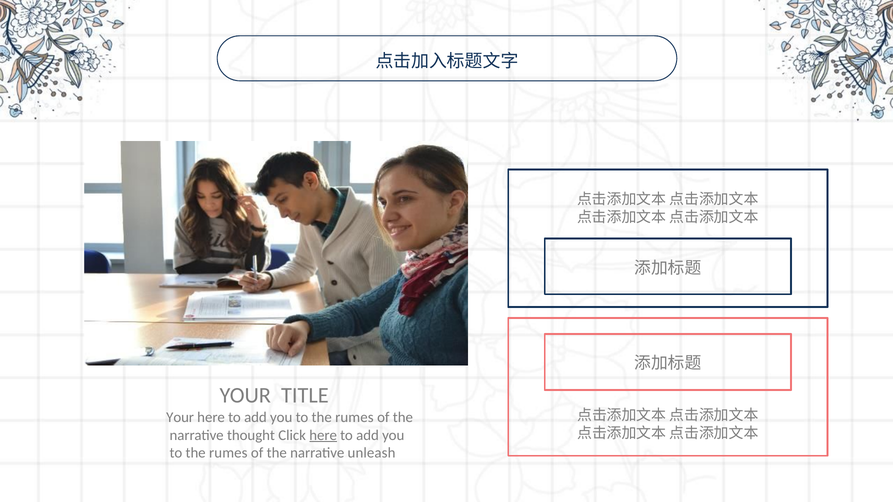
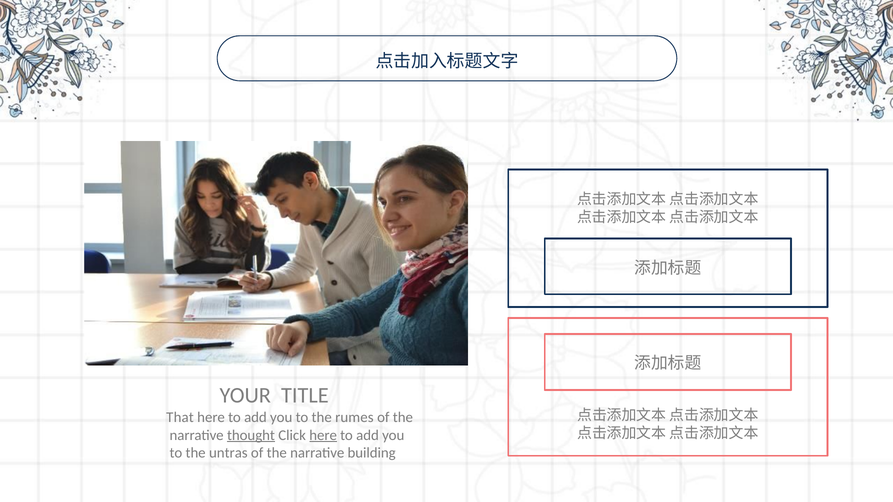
Your: Your -> That (180, 418)
thought underline: none -> present (251, 436)
rumes: rumes -> untras (228, 454)
unleash: unleash -> building (372, 454)
